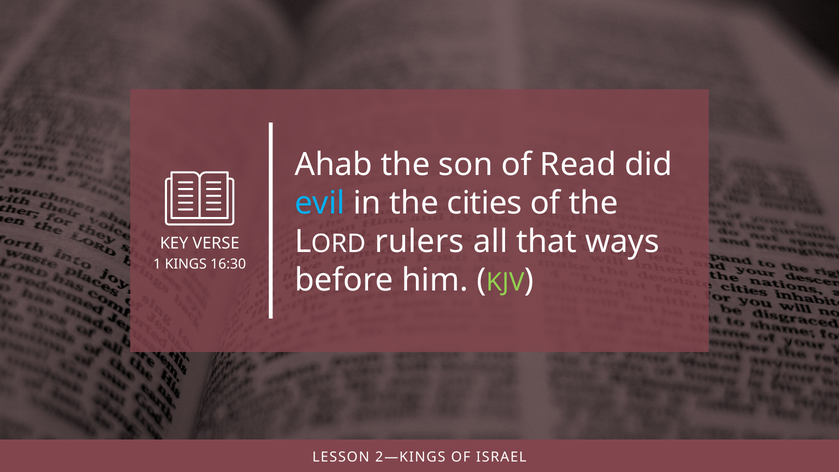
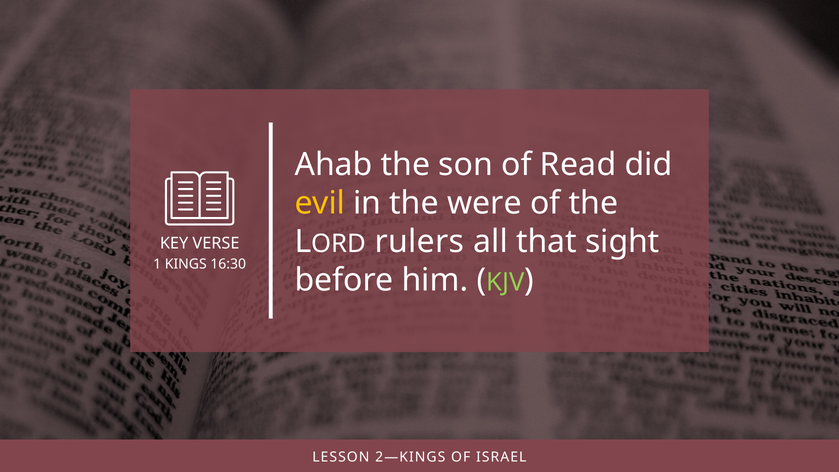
evil colour: light blue -> yellow (320, 203)
cities: cities -> were (484, 203)
ways: ways -> sight (622, 242)
